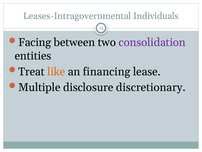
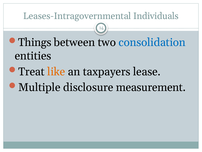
Facing: Facing -> Things (35, 42)
consolidation colour: purple -> blue (152, 42)
financing: financing -> taxpayers (107, 71)
discretionary: discretionary -> measurement (151, 87)
